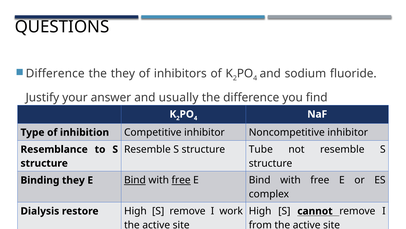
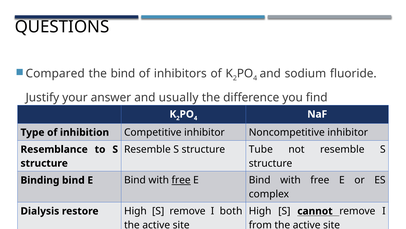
Difference: Difference -> Compared (55, 73)
the they: they -> bind (123, 73)
Binding they: they -> bind (73, 180)
Bind underline: present -> none (135, 180)
work: work -> both (231, 211)
